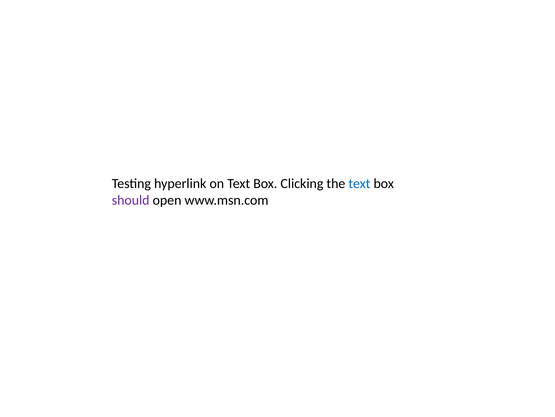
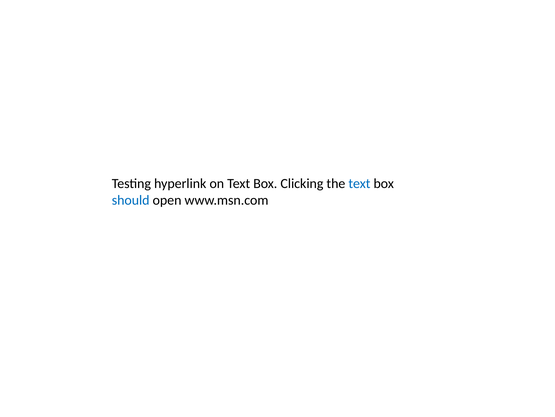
should colour: purple -> blue (131, 200)
